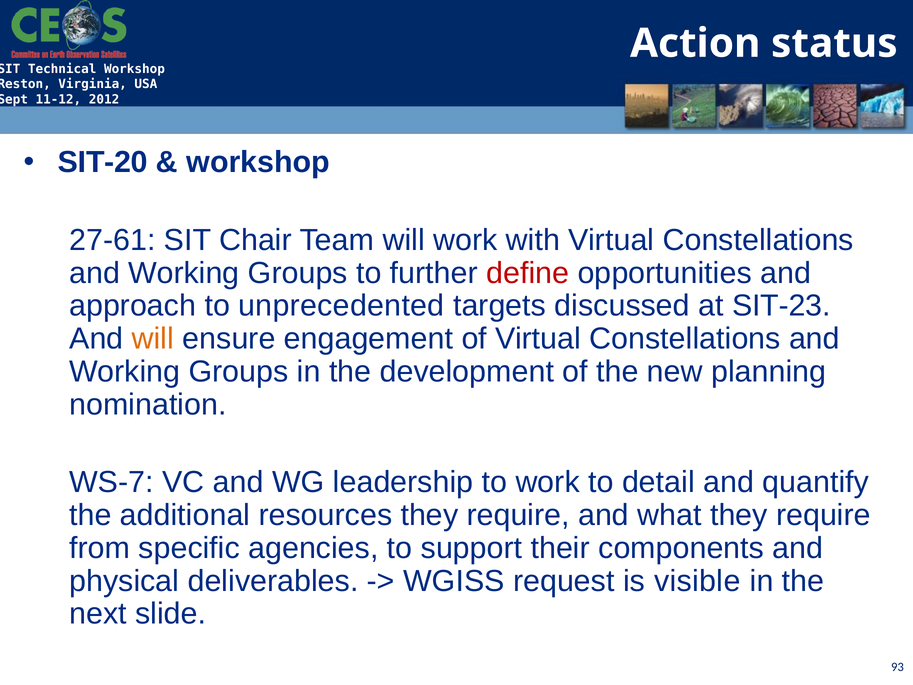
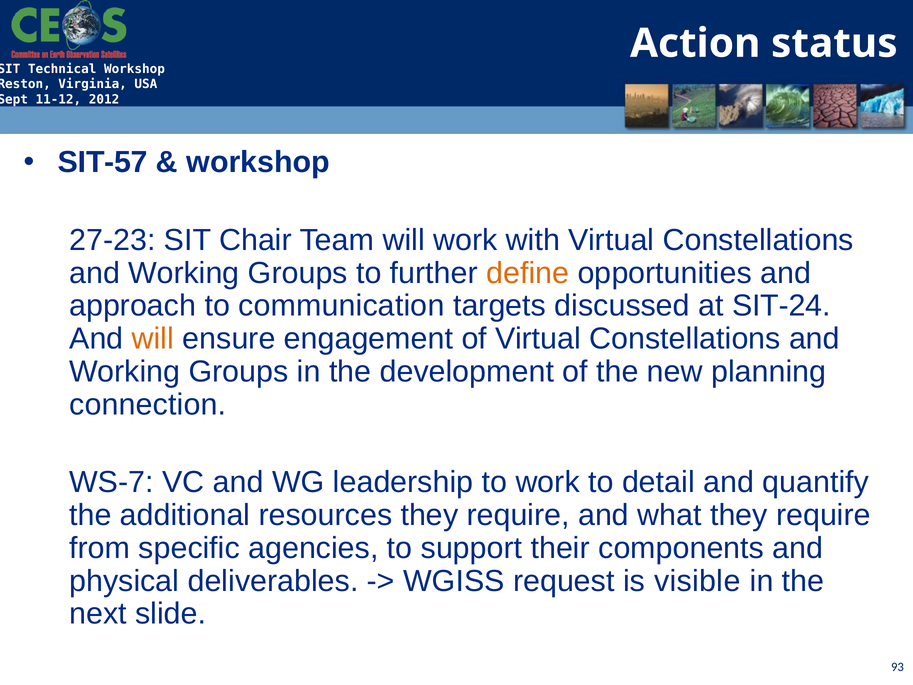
SIT-20: SIT-20 -> SIT-57 (103, 162)
27-61: 27-61 -> 27-23 (112, 240)
define colour: red -> orange (528, 273)
unprecedented: unprecedented -> communication (341, 306)
SIT-23: SIT-23 -> SIT-24 (781, 306)
nomination: nomination -> connection (148, 404)
